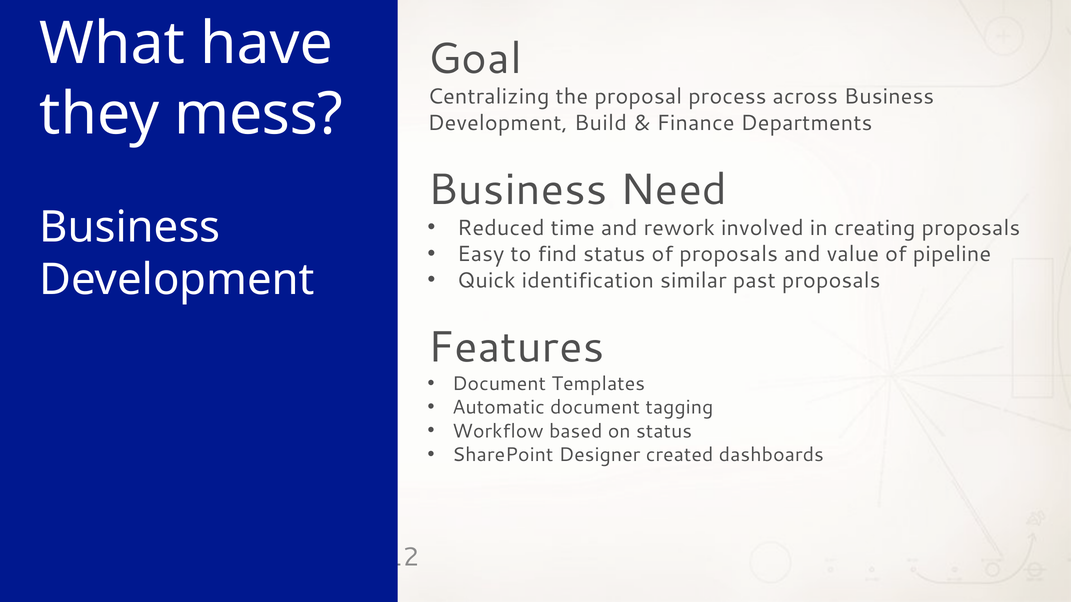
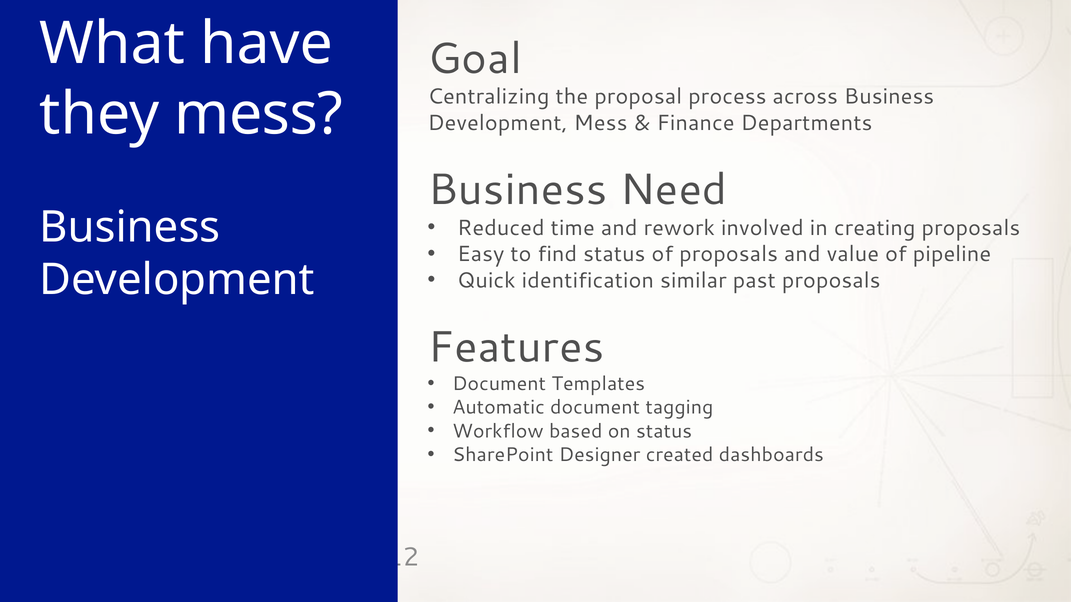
Development Build: Build -> Mess (601, 123)
